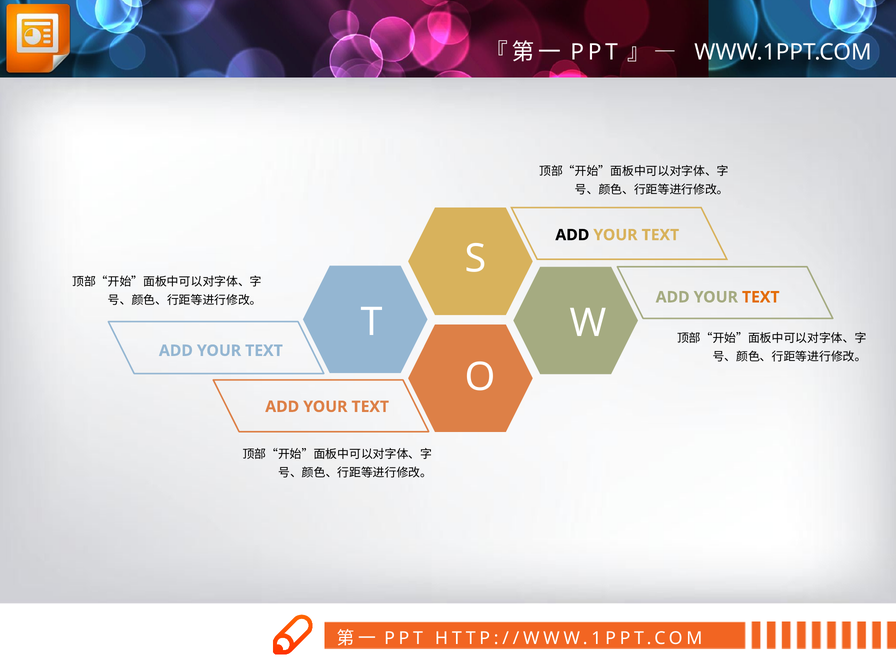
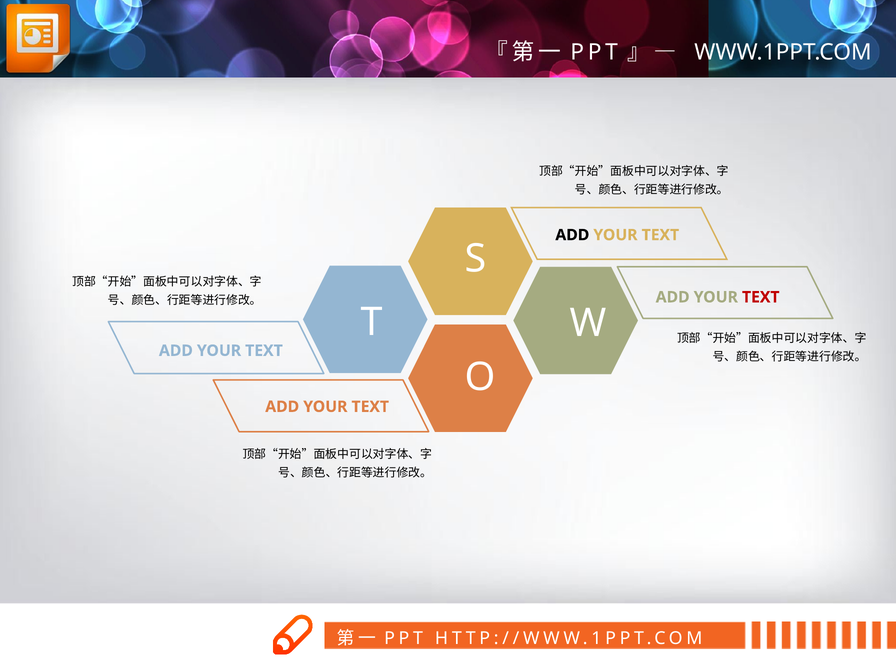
TEXT colour: orange -> red (761, 297)
